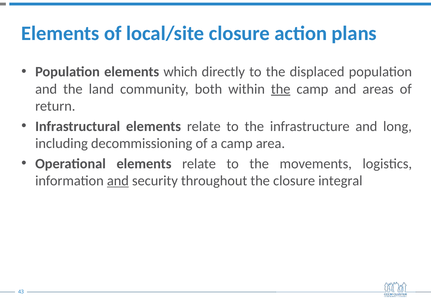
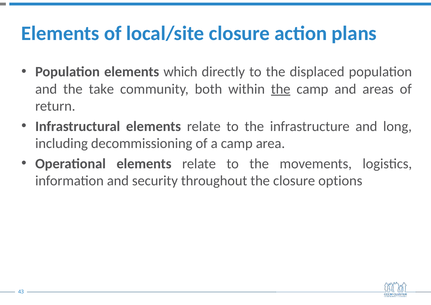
land: land -> take (101, 89)
and underline: present -> none (118, 181)
integral: integral -> options (340, 181)
